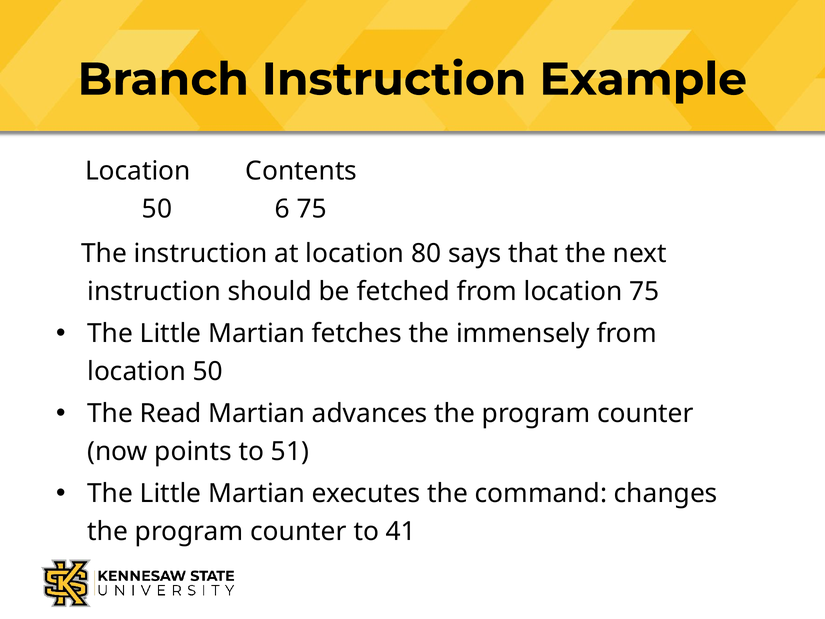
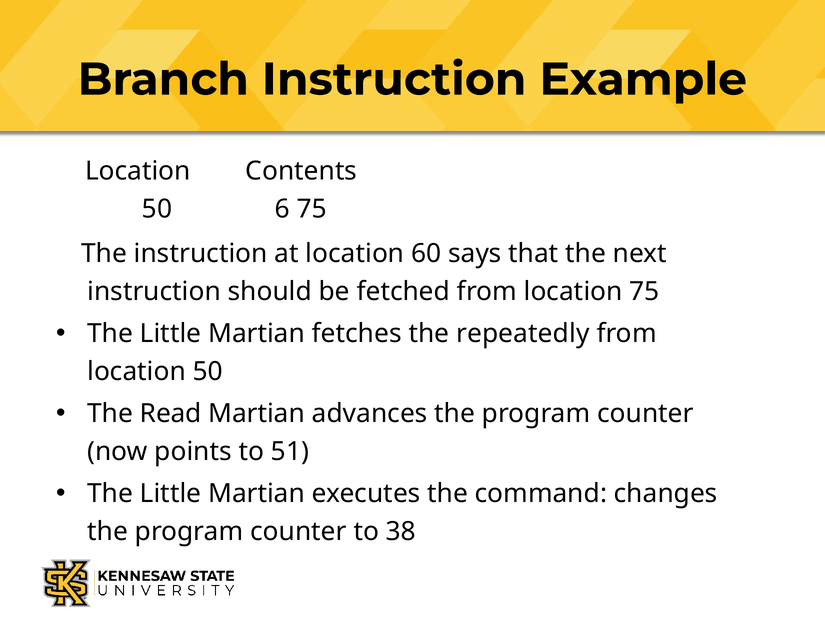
80: 80 -> 60 (426, 254)
immensely: immensely -> repeatedly (523, 334)
41: 41 -> 38 (401, 531)
